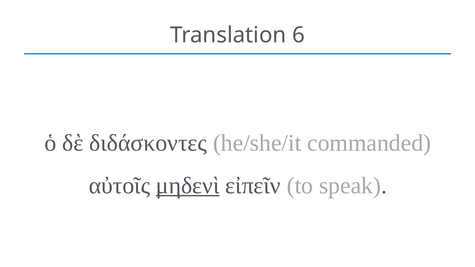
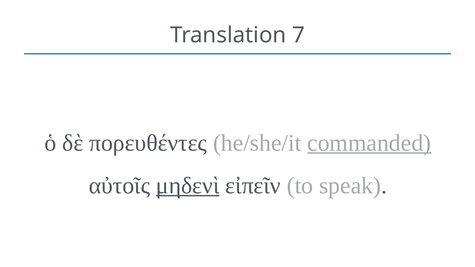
6: 6 -> 7 (298, 35)
διδάσκοντες: διδάσκοντες -> πορευθέντες (148, 143)
commanded underline: none -> present (369, 143)
